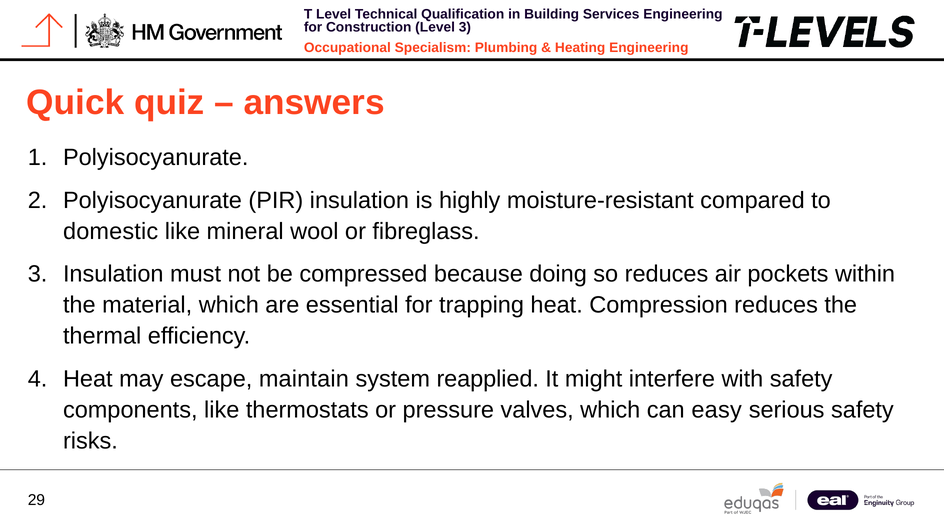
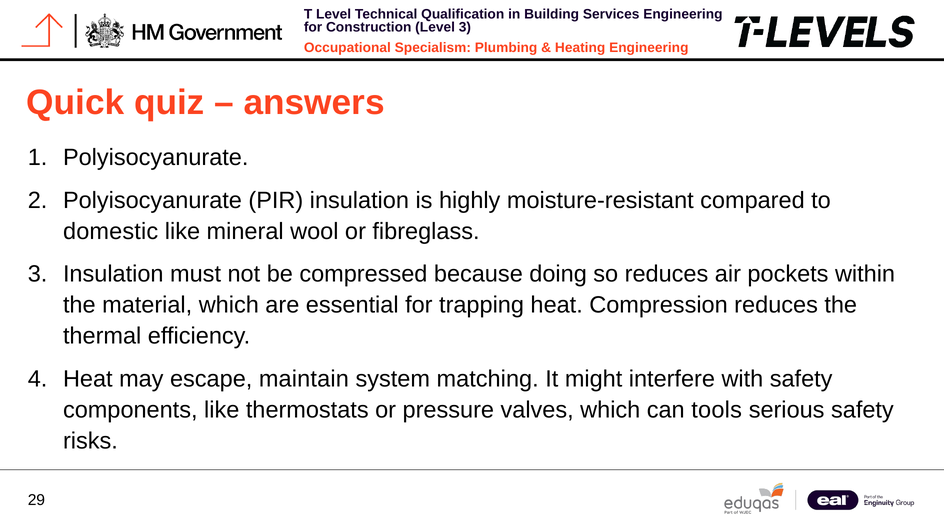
reapplied: reapplied -> matching (488, 379)
easy: easy -> tools (717, 410)
